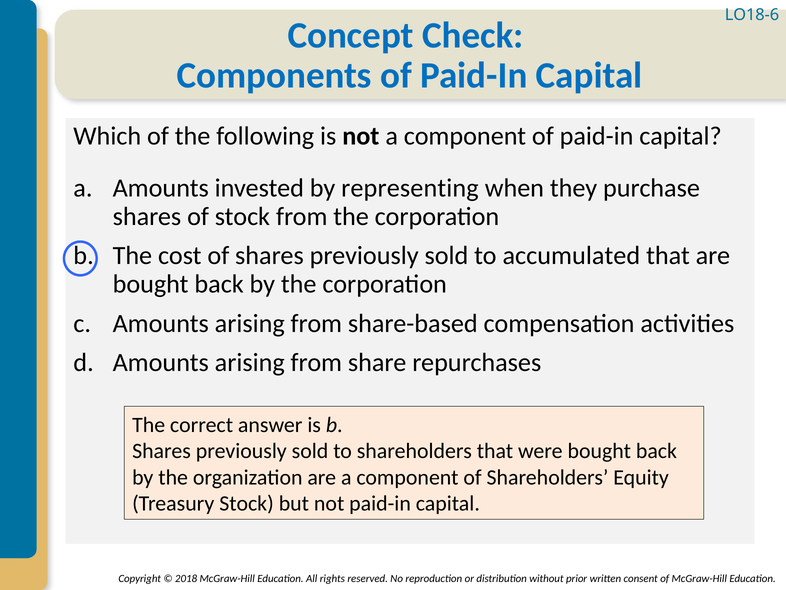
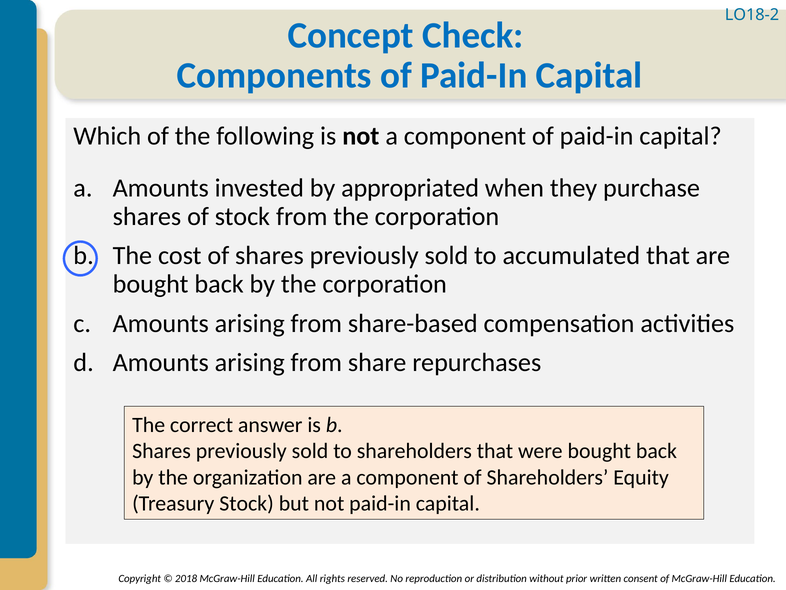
LO18-6: LO18-6 -> LO18-2 (752, 15)
representing: representing -> appropriated (410, 188)
